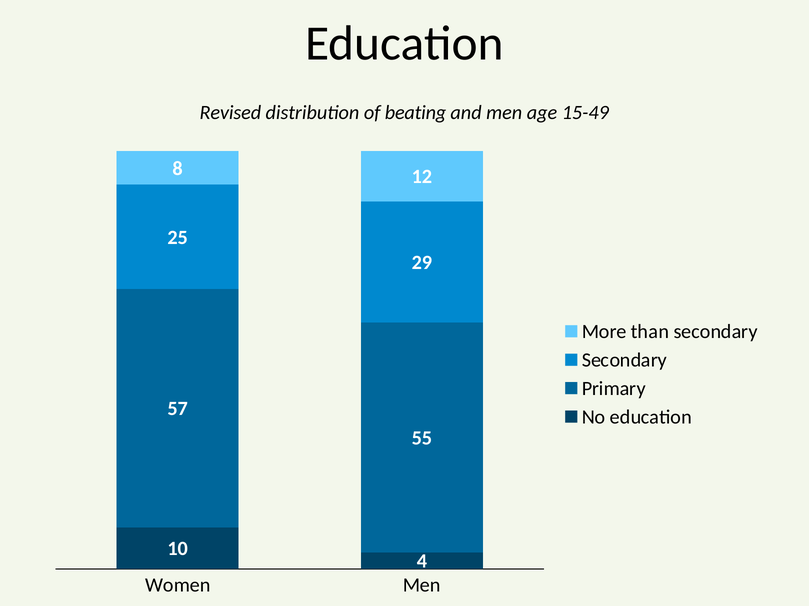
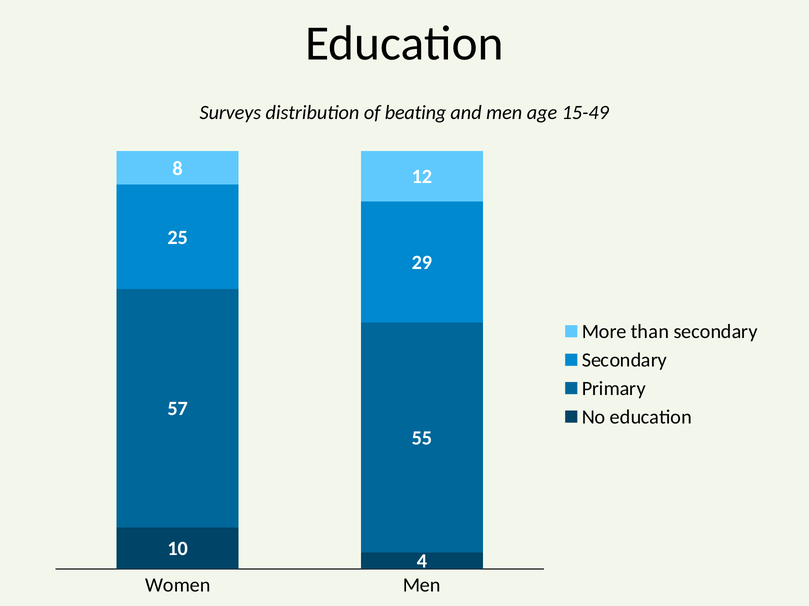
Revised: Revised -> Surveys (230, 113)
